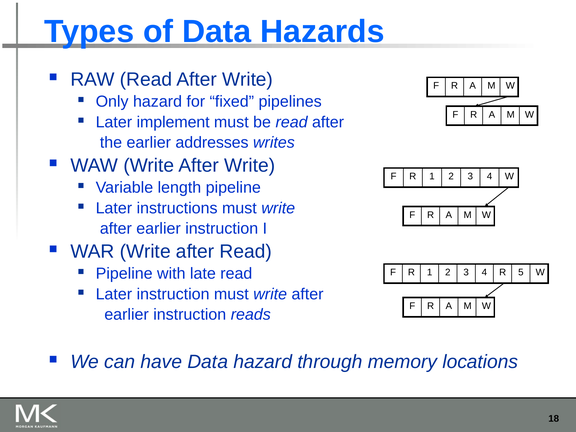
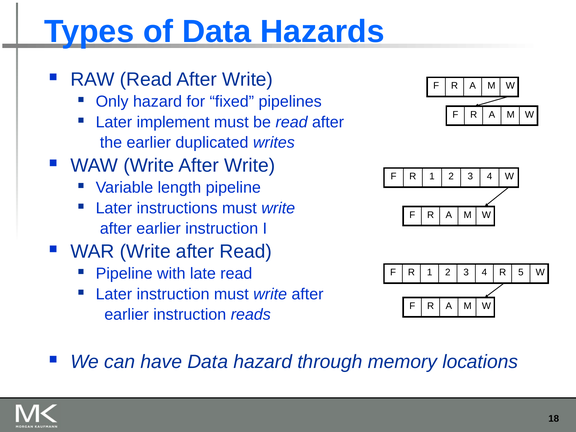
addresses: addresses -> duplicated (212, 143)
